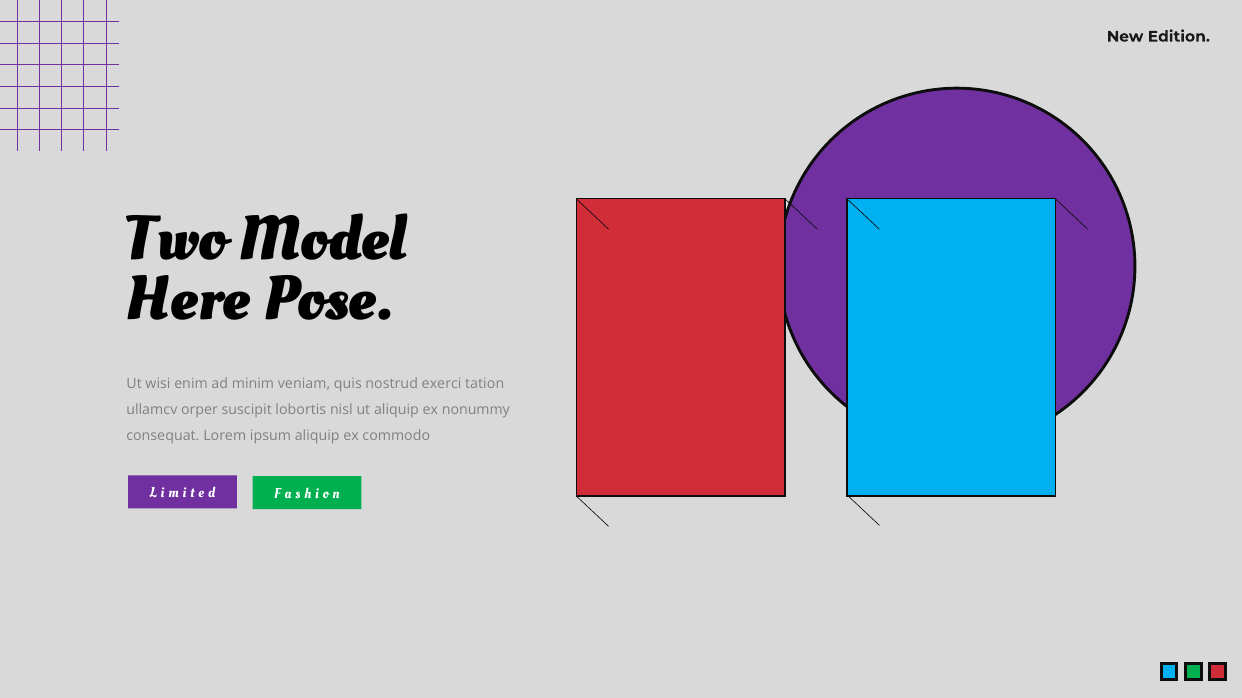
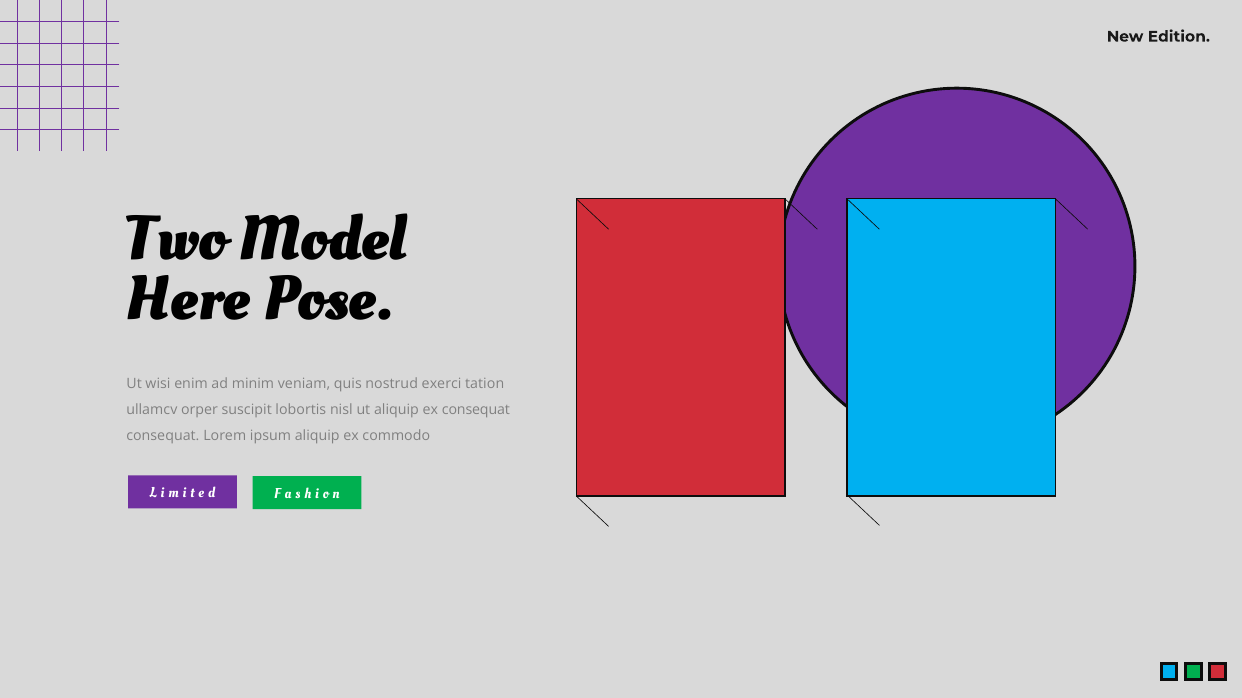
ex nonummy: nonummy -> consequat (476, 410)
